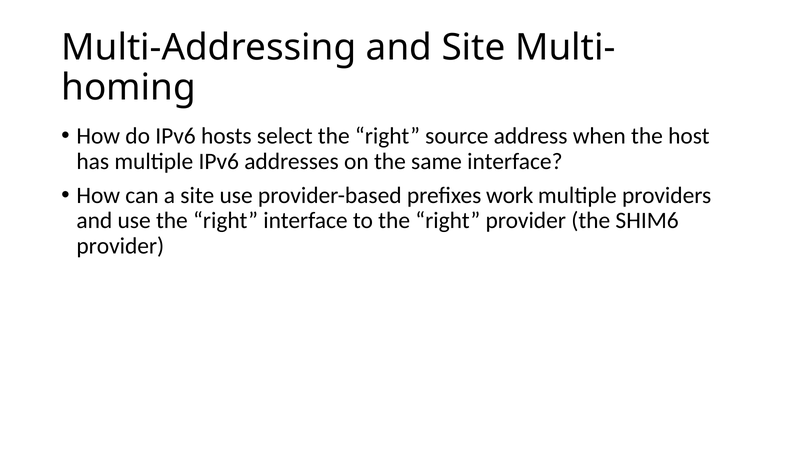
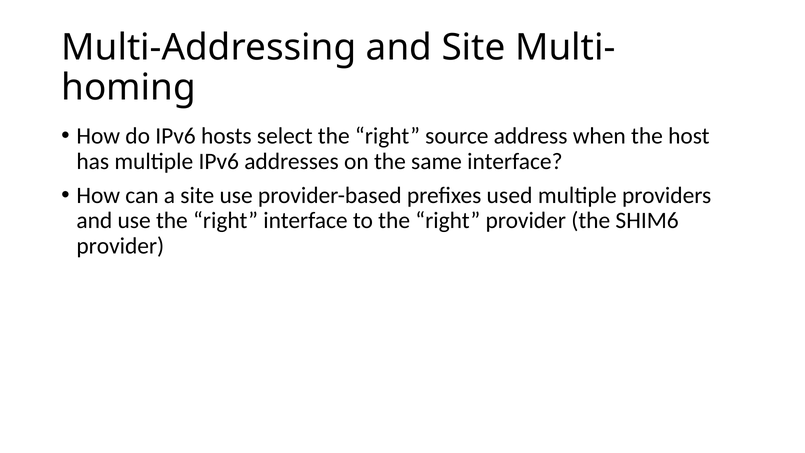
work: work -> used (510, 195)
